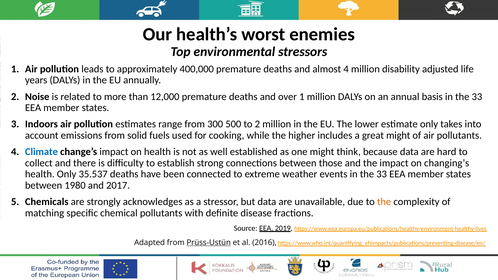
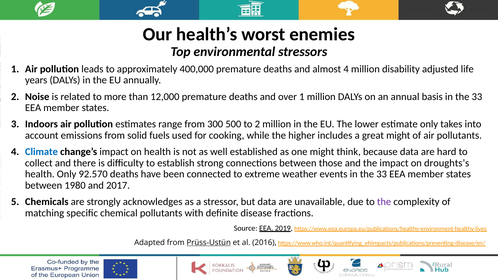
changing’s: changing’s -> droughts’s (447, 163)
35.537: 35.537 -> 92.570 (93, 174)
the colour: orange -> purple (384, 202)
